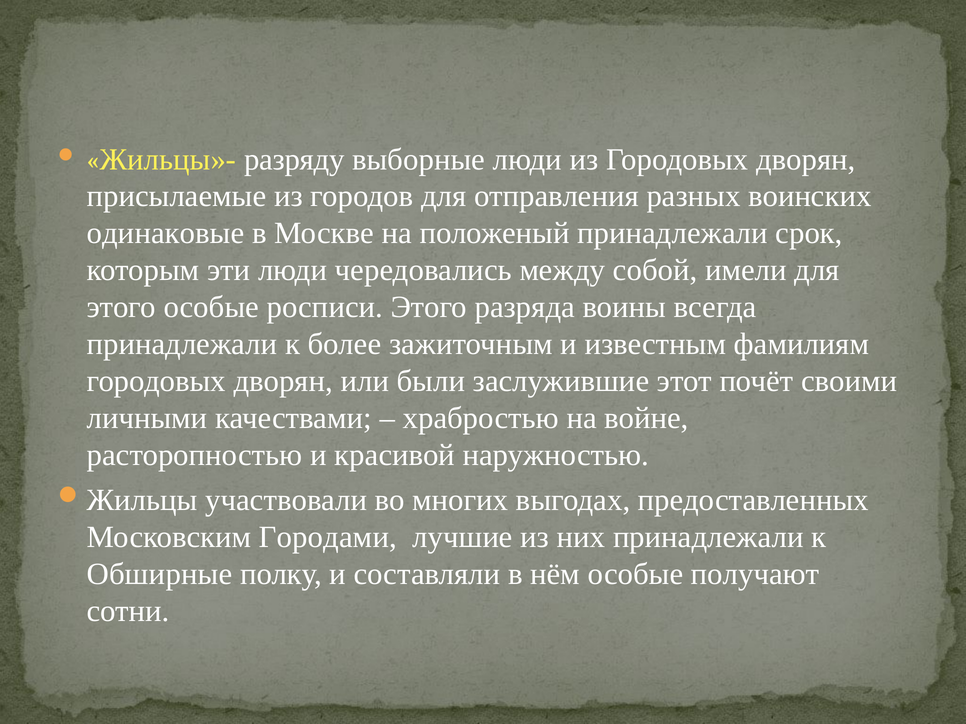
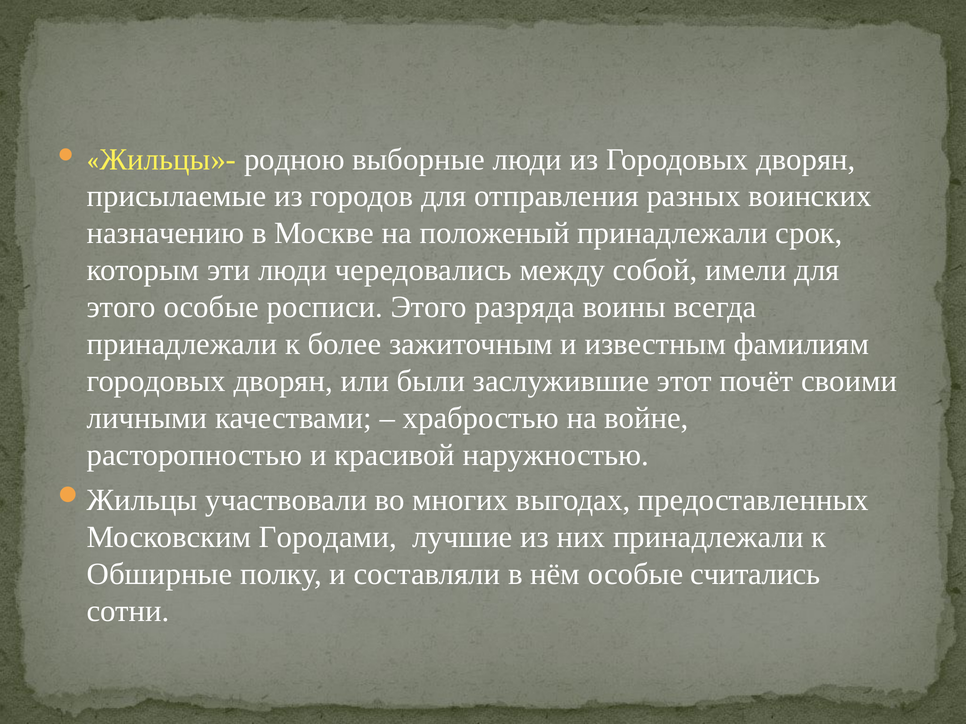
разряду: разряду -> родною (294, 159)
одинаковые: одинаковые -> назначению (166, 233)
получают: получают -> считались (755, 575)
